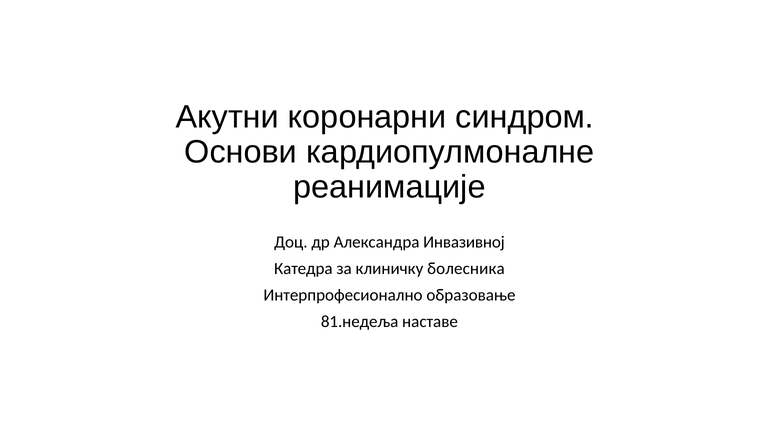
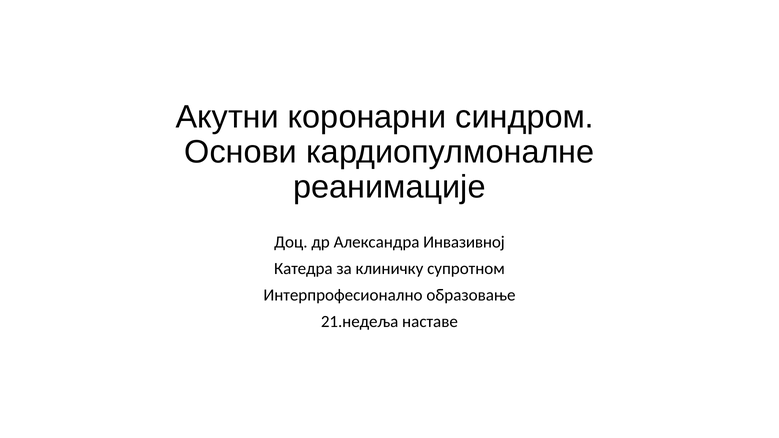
болесника: болесника -> супротном (466, 269)
81.недеља: 81.недеља -> 21.недеља (360, 322)
